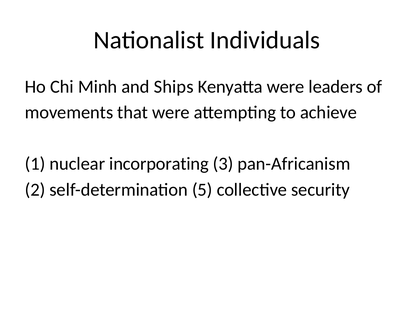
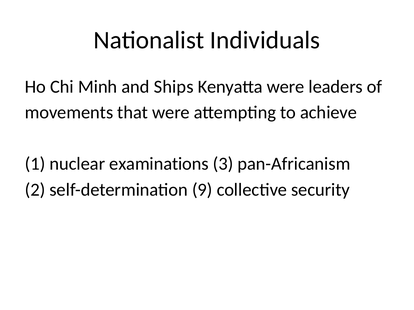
incorporating: incorporating -> examinations (159, 164)
5: 5 -> 9 (202, 190)
